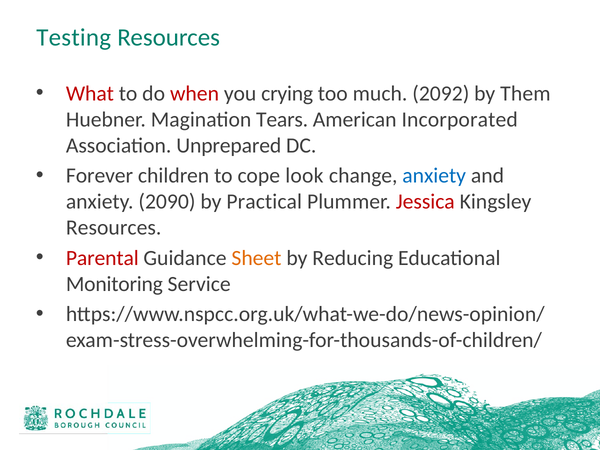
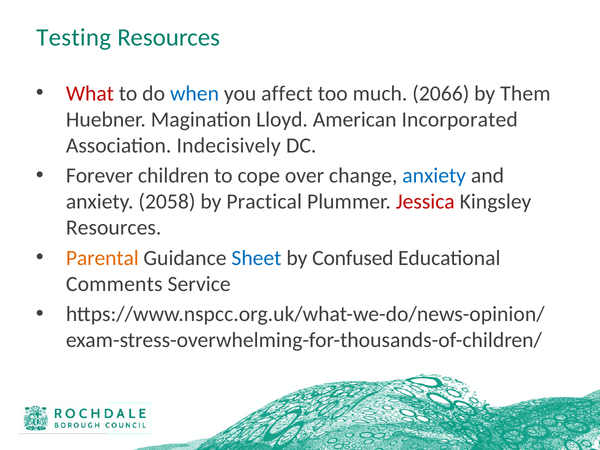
when colour: red -> blue (195, 93)
crying: crying -> affect (287, 93)
2092: 2092 -> 2066 (441, 93)
Tears: Tears -> Lloyd (282, 119)
Unprepared: Unprepared -> Indecisively (229, 145)
look: look -> over (305, 176)
2090: 2090 -> 2058 (167, 202)
Parental colour: red -> orange (102, 258)
Sheet colour: orange -> blue (256, 258)
Reducing: Reducing -> Confused (353, 258)
Monitoring: Monitoring -> Comments (114, 284)
